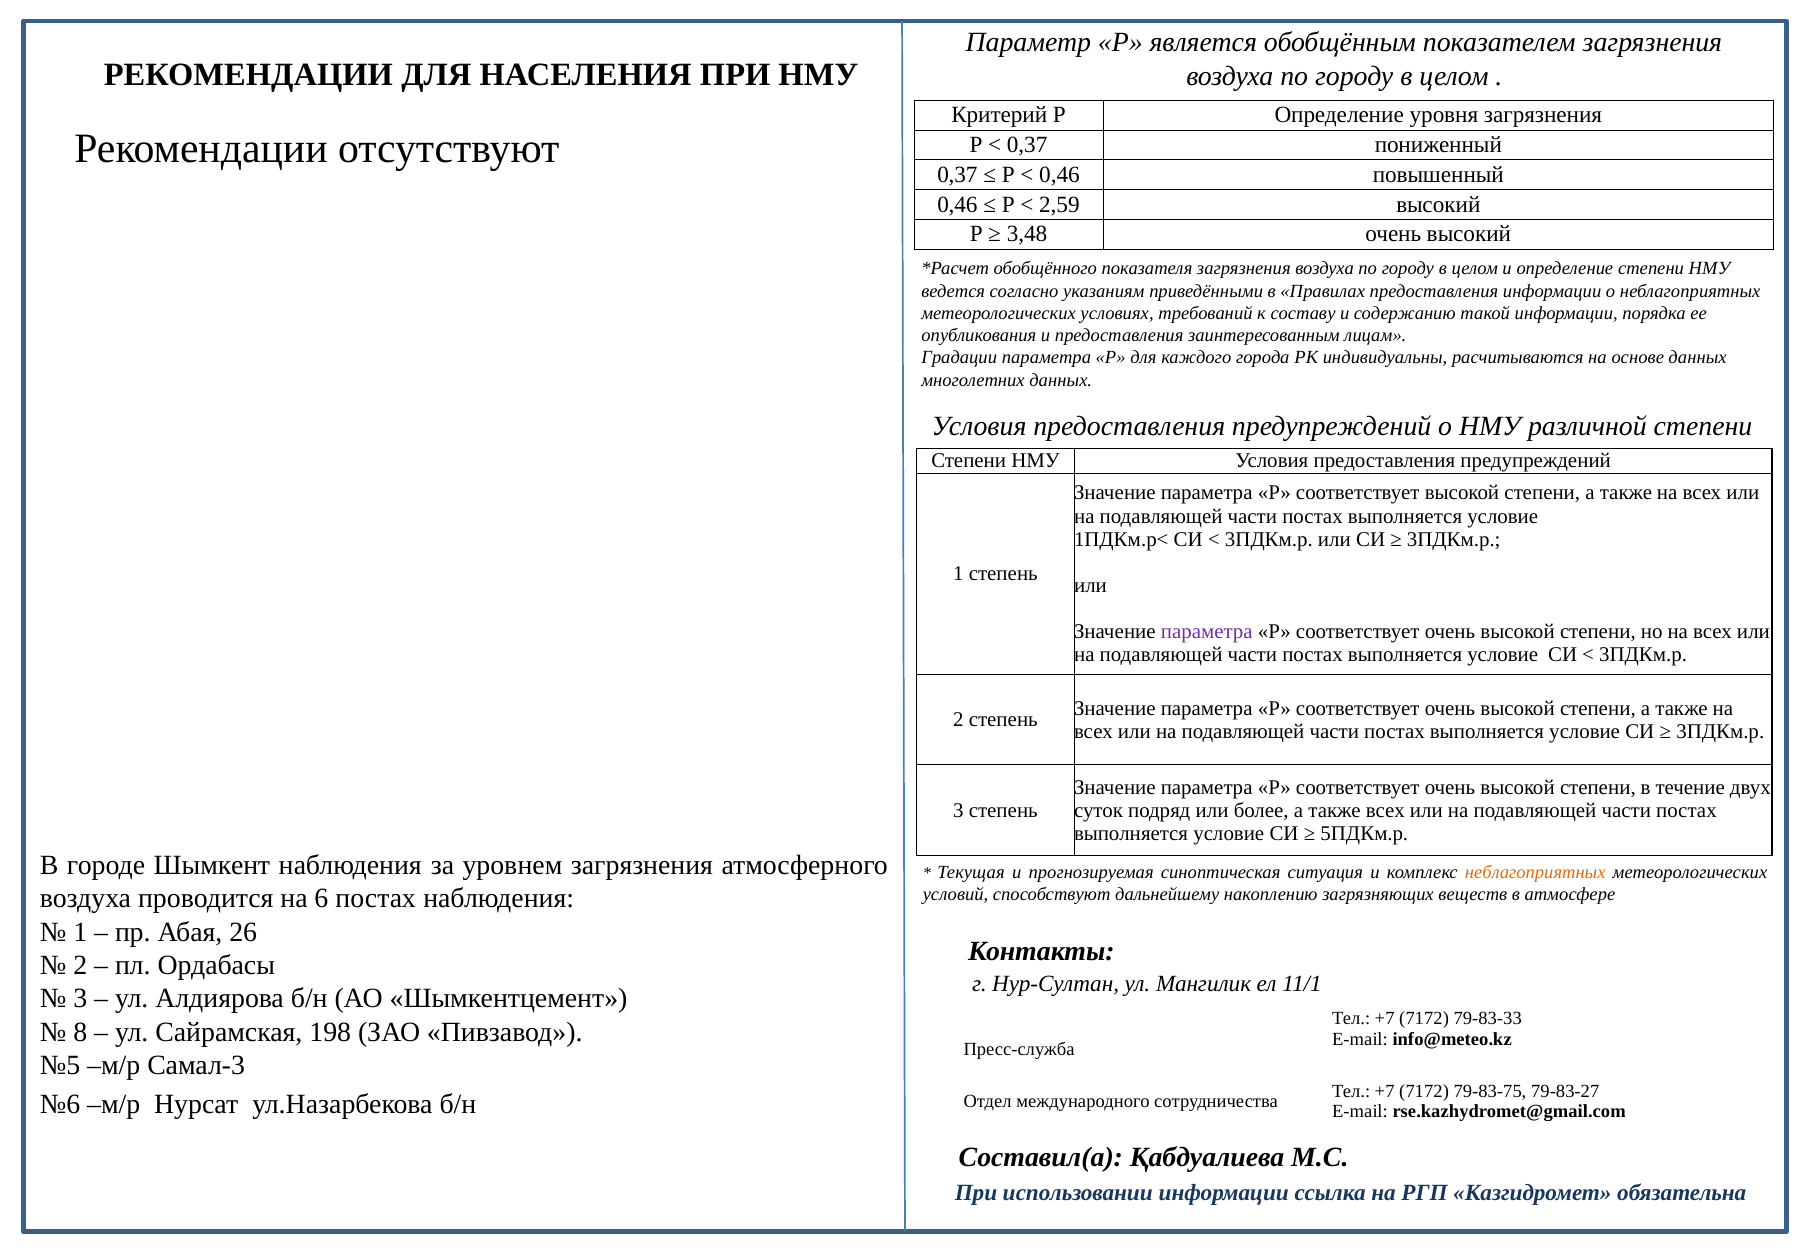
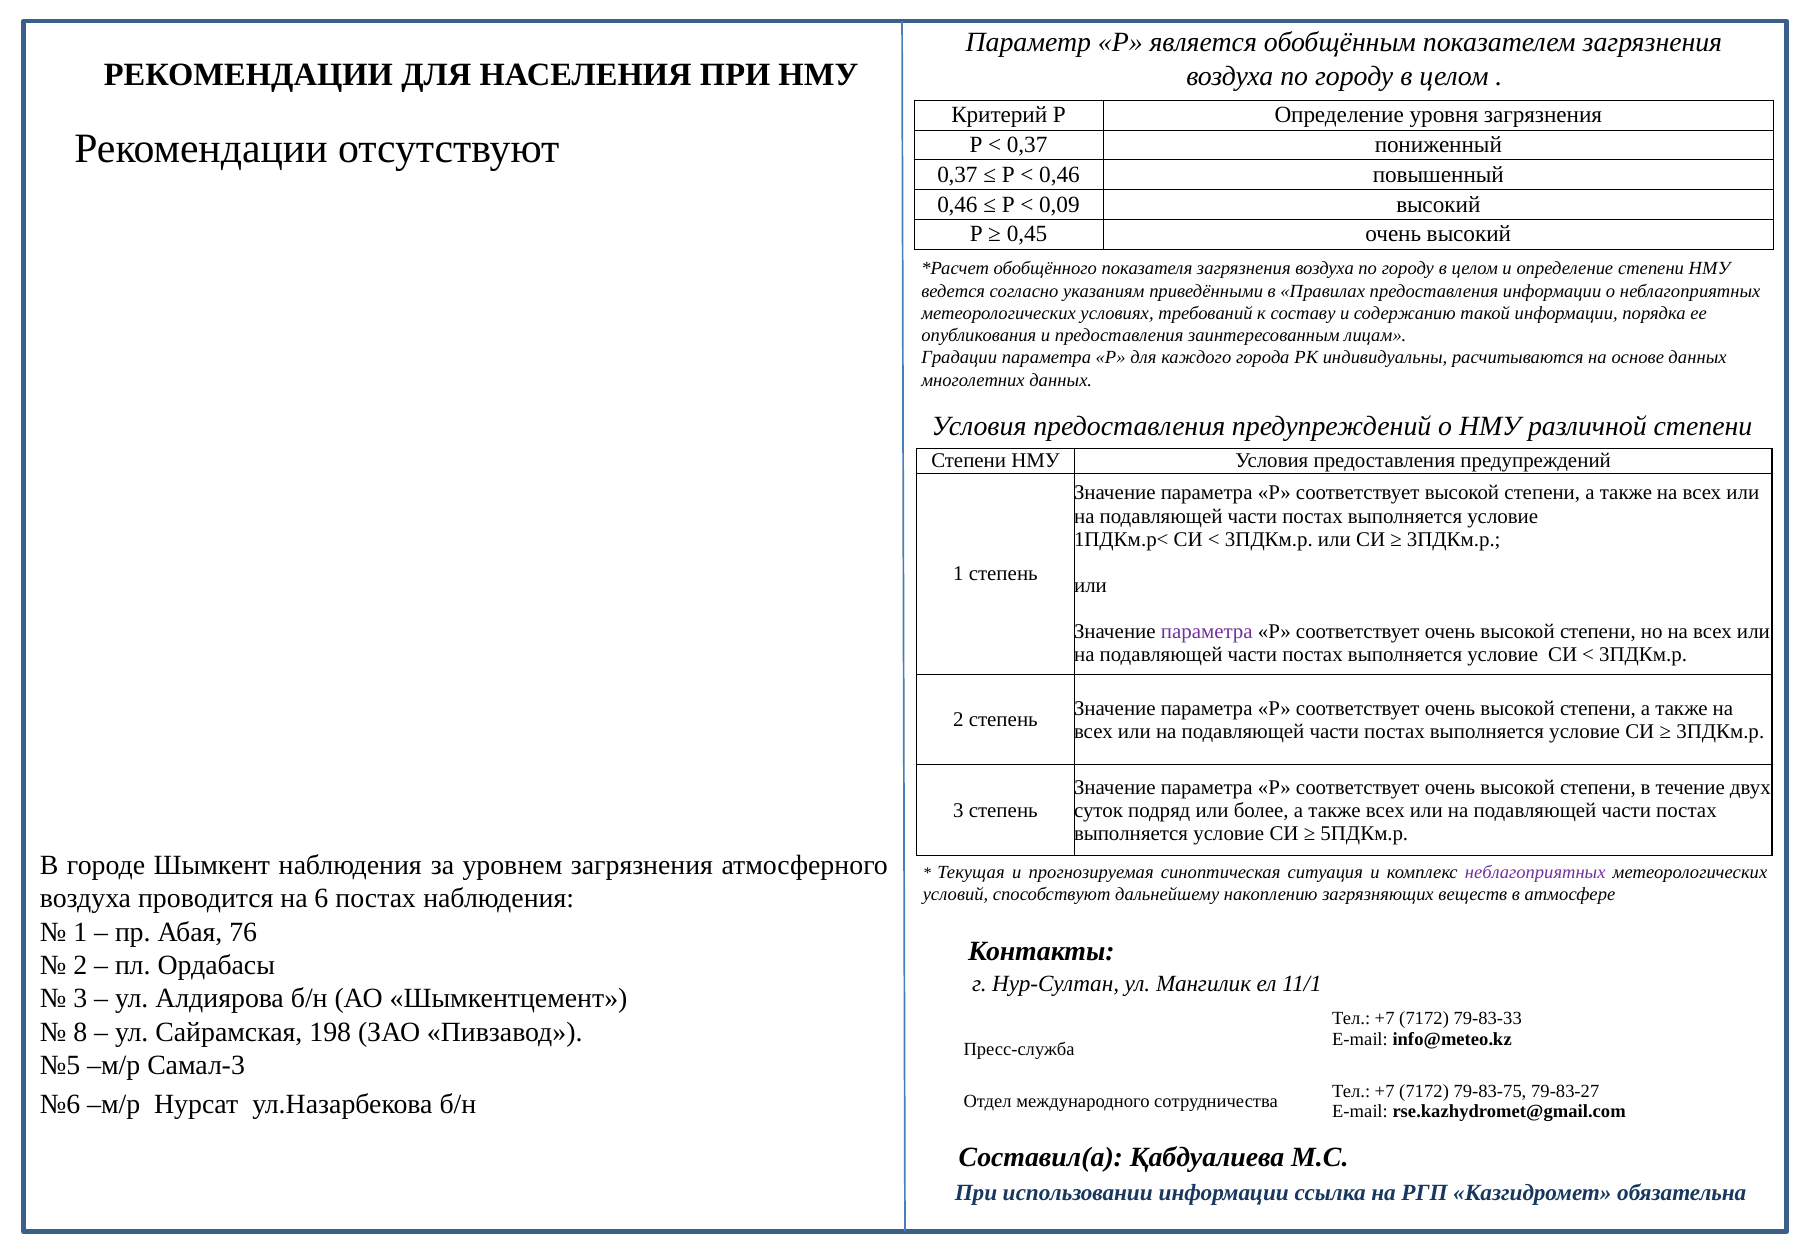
2,59: 2,59 -> 0,09 (1059, 204)
3,48: 3,48 -> 0,45 (1027, 234)
неблагоприятных colour: orange -> purple (1535, 873)
26: 26 -> 76 (243, 932)
